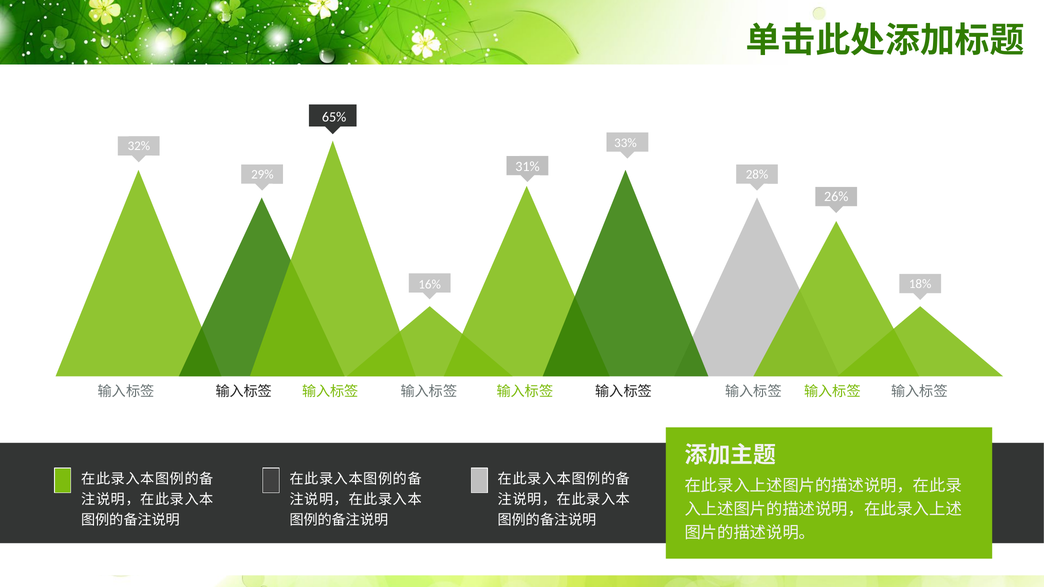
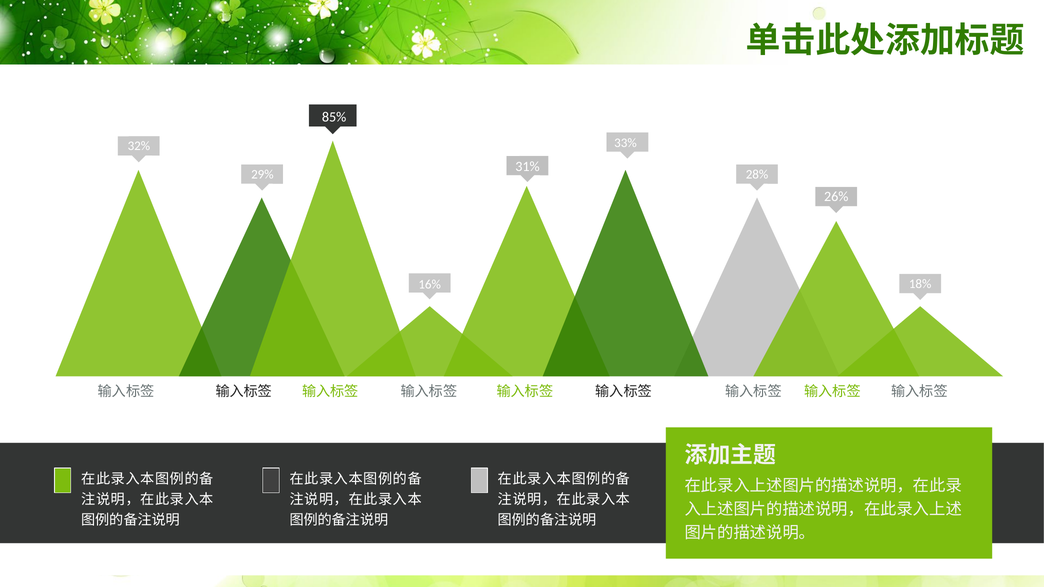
65%: 65% -> 85% (334, 117)
